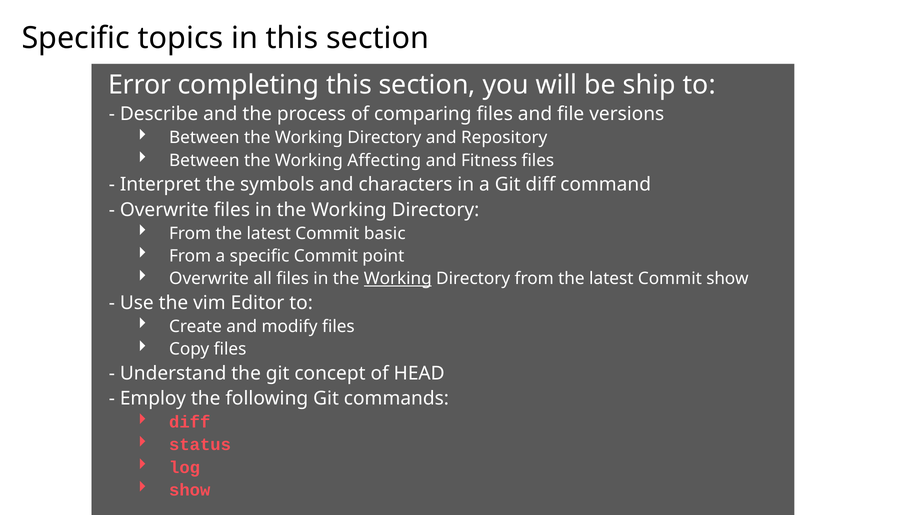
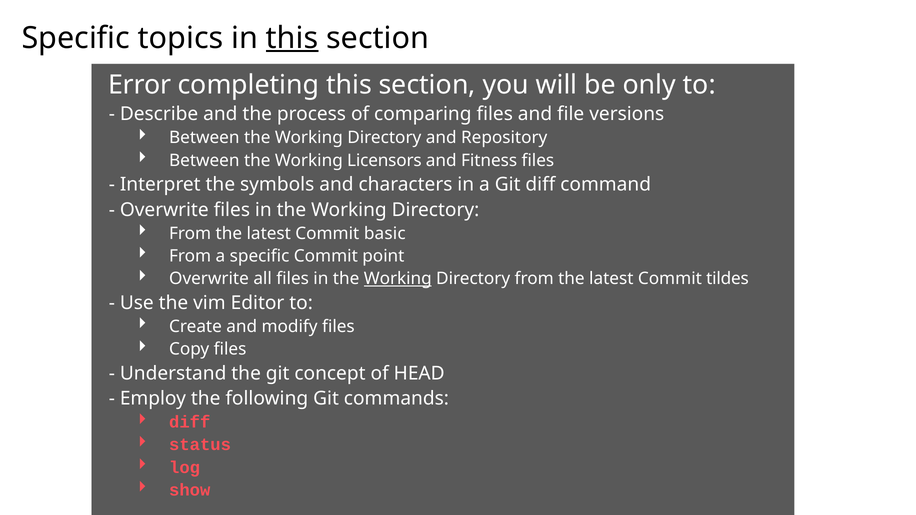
this underline: none -> present (292, 38)
ship: ship -> only (649, 85)
Affecting: Affecting -> Licensors (384, 160)
Commit show: show -> tildes (727, 279)
